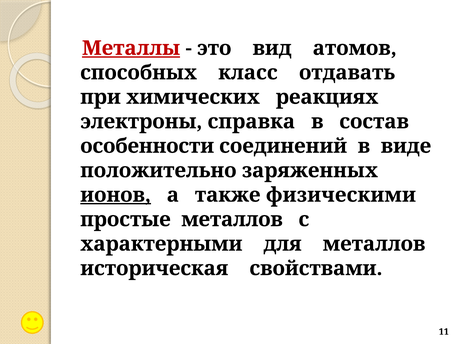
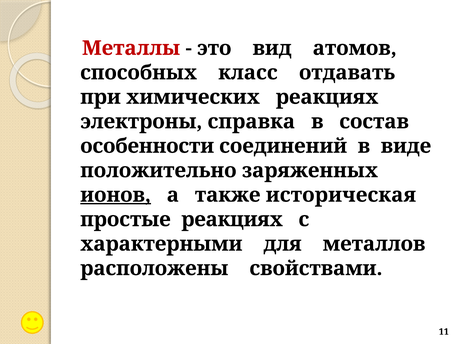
Металлы underline: present -> none (131, 48)
физическими: физическими -> историческая (341, 195)
простые металлов: металлов -> реакциях (232, 220)
историческая: историческая -> расположены (154, 269)
